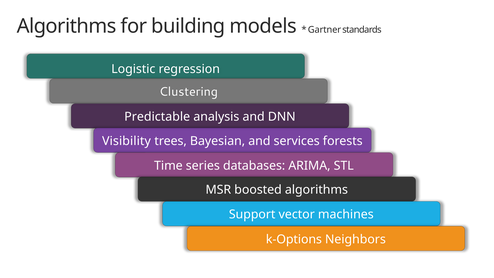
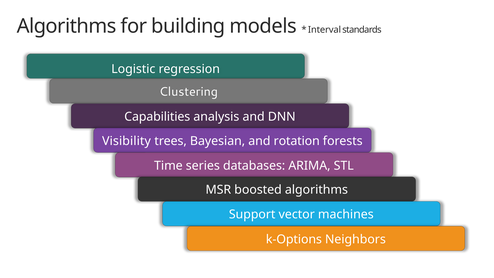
Gartner: Gartner -> Interval (324, 30)
Predictable: Predictable -> Capabilities (157, 117)
services: services -> rotation (297, 141)
